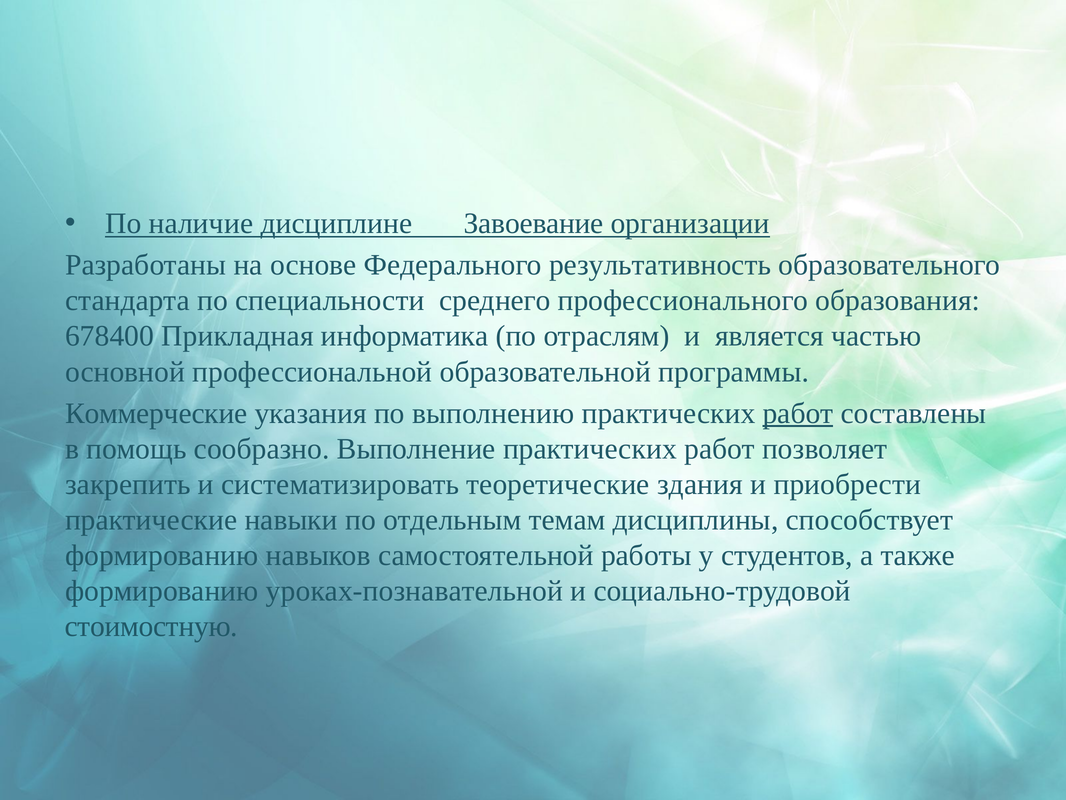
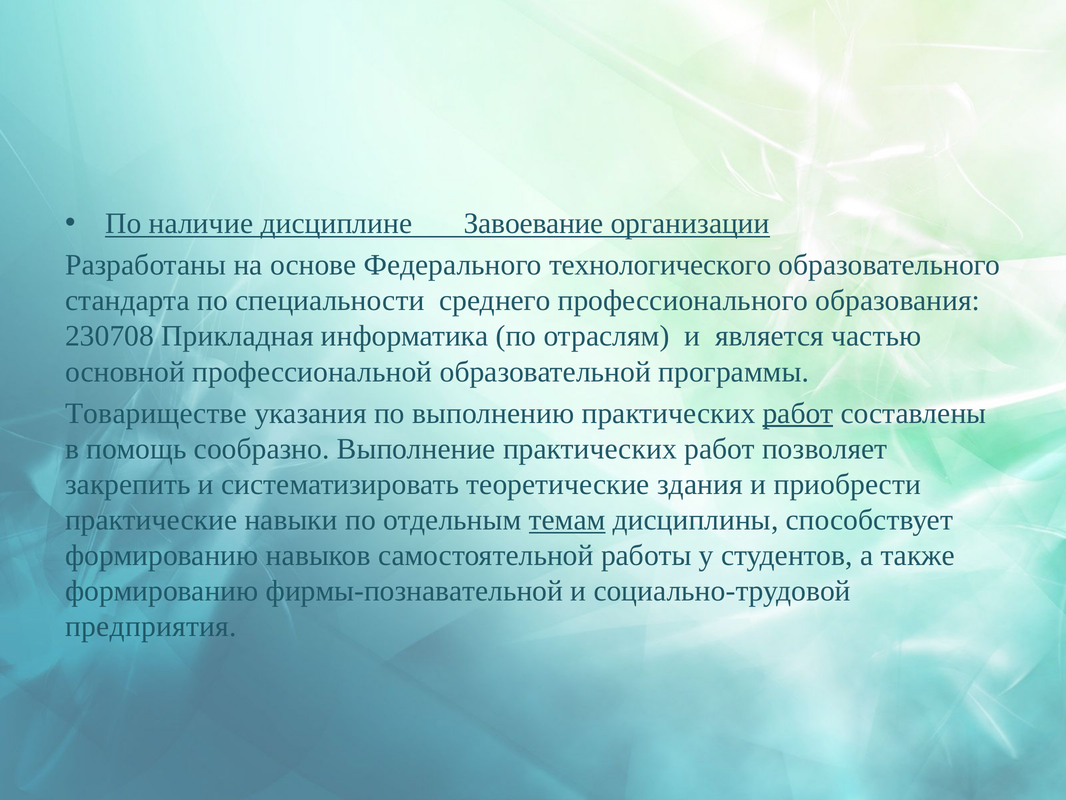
результативность: результативность -> технологического (660, 265)
678400: 678400 -> 230708 (110, 336)
Коммерческие: Коммерческие -> Товариществе (156, 413)
темам underline: none -> present (567, 520)
уроках-познавательной: уроках-познавательной -> фирмы-познавательной (414, 591)
стоимостную: стоимостную -> предприятия (151, 626)
